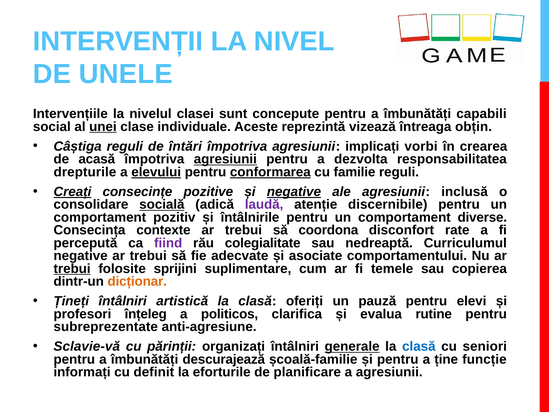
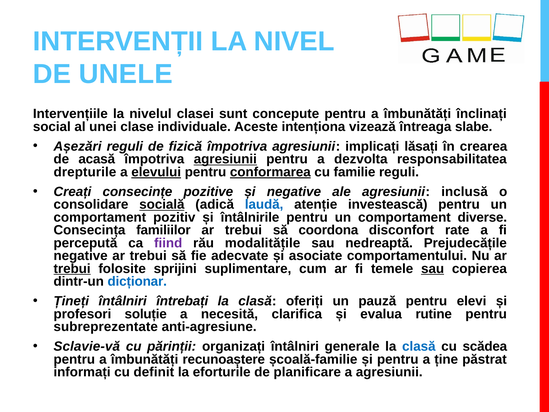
capabili: capabili -> înclinați (482, 114)
unei underline: present -> none (103, 127)
reprezintă: reprezintă -> intenționa (313, 127)
obțin: obțin -> slabe (474, 127)
Câștiga: Câștiga -> Așezări (78, 146)
întări: întări -> fizică (185, 146)
vorbi: vorbi -> lăsați (421, 146)
Creați underline: present -> none (72, 192)
negative underline: present -> none (294, 192)
laudă colour: purple -> blue (264, 204)
discernibile: discernibile -> investească (388, 204)
contexte: contexte -> familiilor (163, 230)
colegialitate: colegialitate -> modalitățile (263, 243)
Curriculumul: Curriculumul -> Prejudecățile (465, 243)
sau underline: none -> present (433, 268)
dicționar colour: orange -> blue (137, 281)
artistică: artistică -> întrebați (182, 301)
înțeleg: înțeleg -> soluție (146, 314)
politicos: politicos -> necesită (229, 314)
generale underline: present -> none (352, 346)
seniori: seniori -> scădea (485, 346)
descurajează: descurajează -> recunoaștere (224, 359)
funcție: funcție -> păstrat (484, 359)
